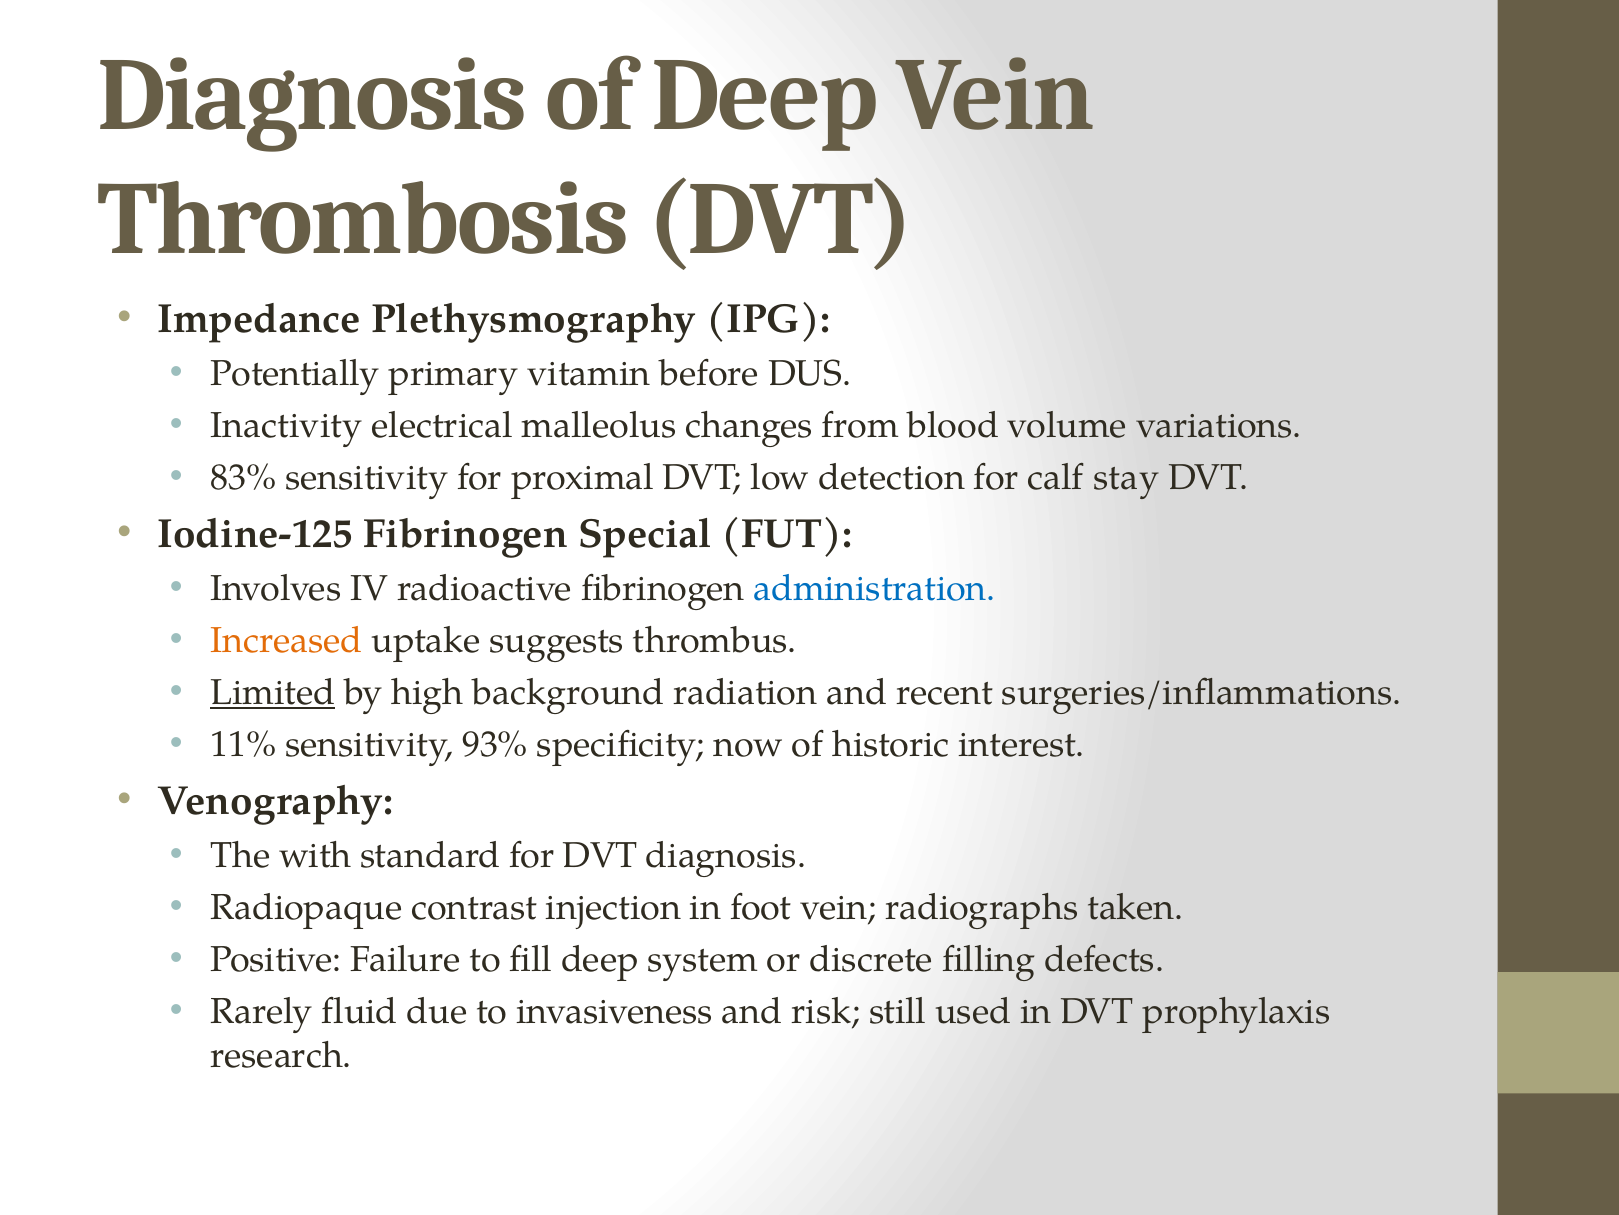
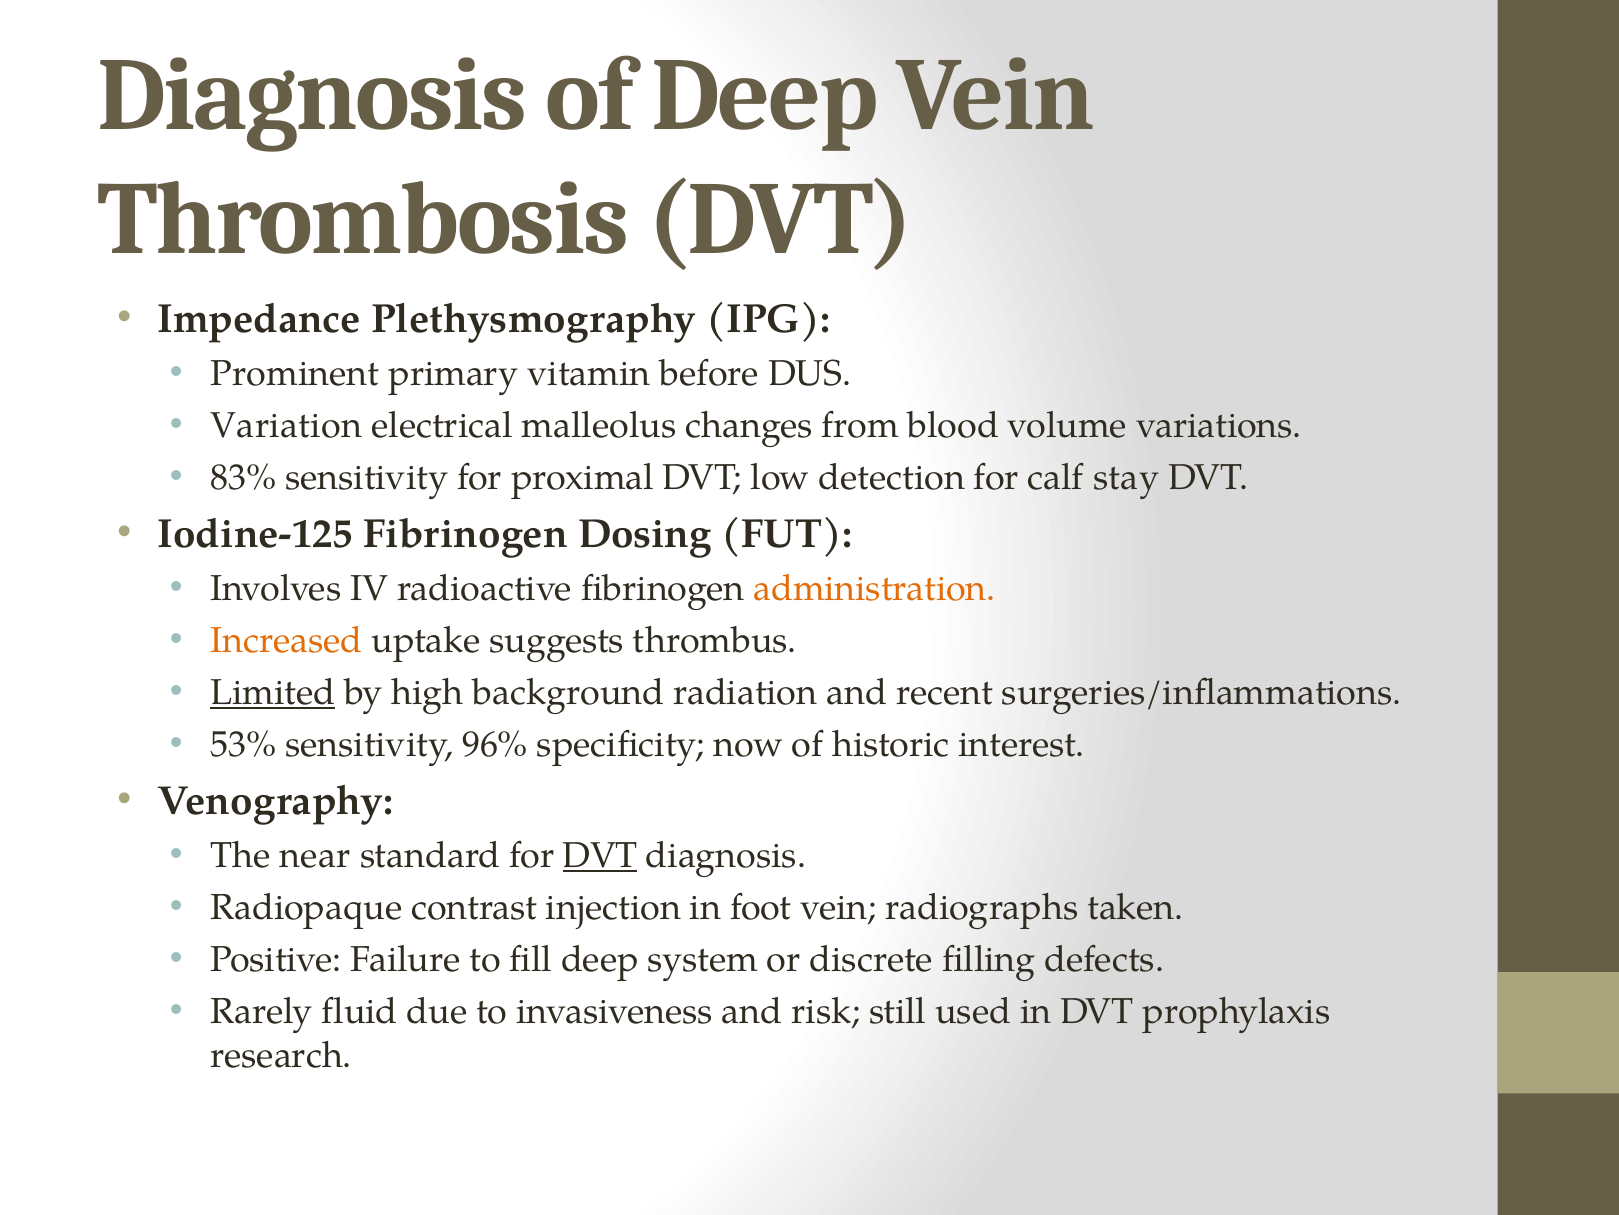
Potentially: Potentially -> Prominent (295, 373)
Inactivity: Inactivity -> Variation (286, 425)
Special: Special -> Dosing (645, 533)
administration colour: blue -> orange (875, 588)
11%: 11% -> 53% (243, 744)
93%: 93% -> 96% (495, 744)
with: with -> near (315, 855)
DVT underline: none -> present (600, 855)
